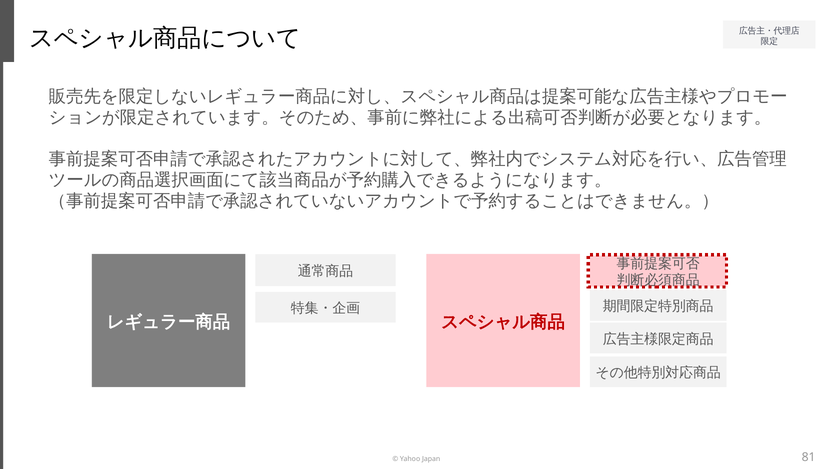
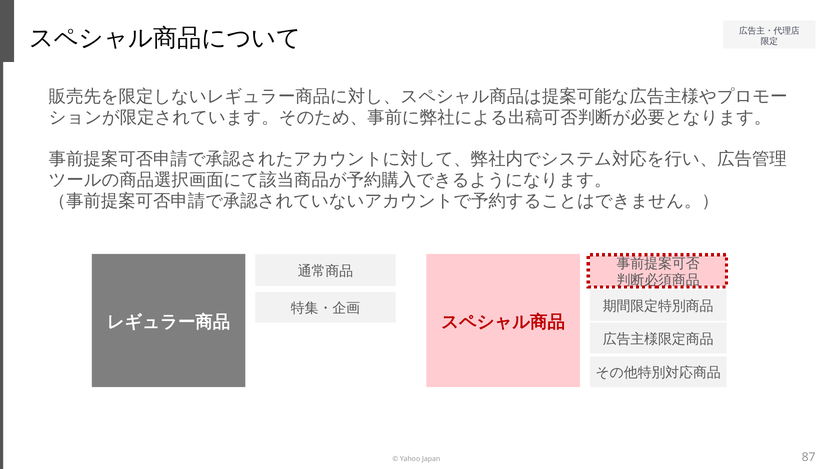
81: 81 -> 87 (809, 457)
